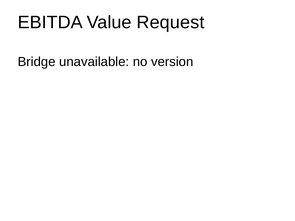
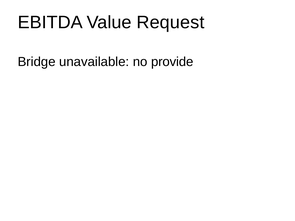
version: version -> provide (172, 62)
